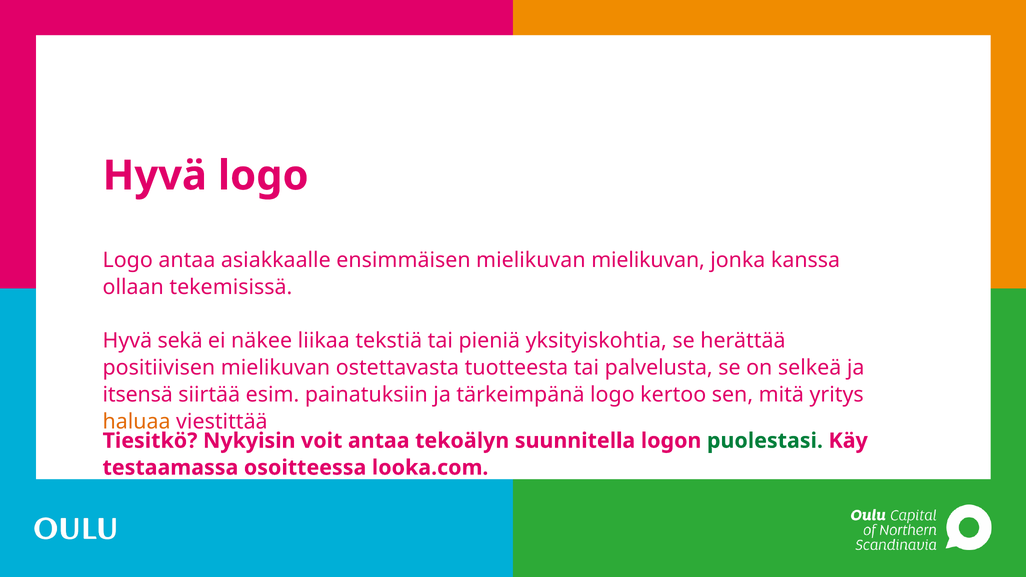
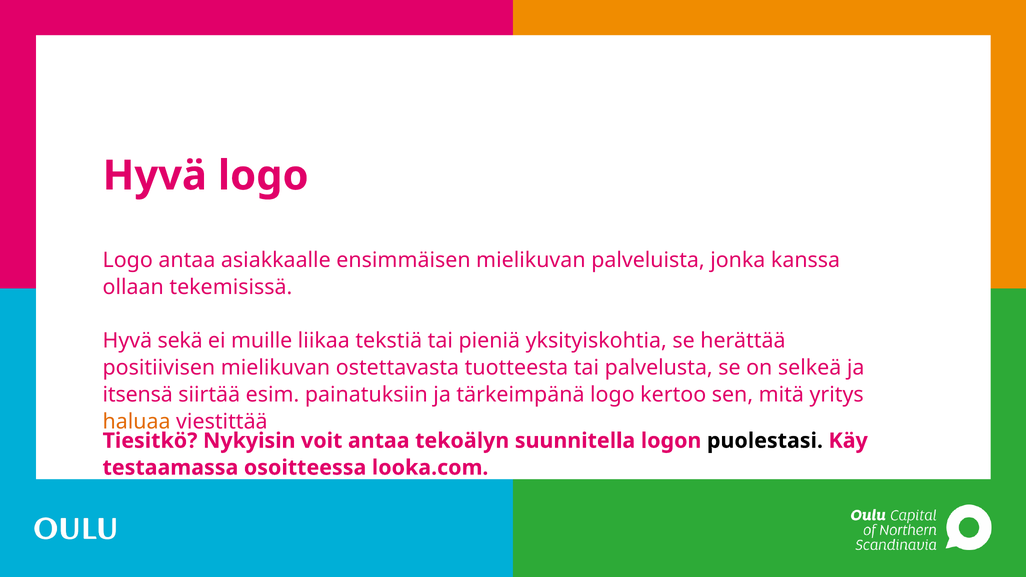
mielikuvan mielikuvan: mielikuvan -> palveluista (648, 260)
näkee: näkee -> muille (262, 341)
puolestasi colour: green -> black (765, 441)
